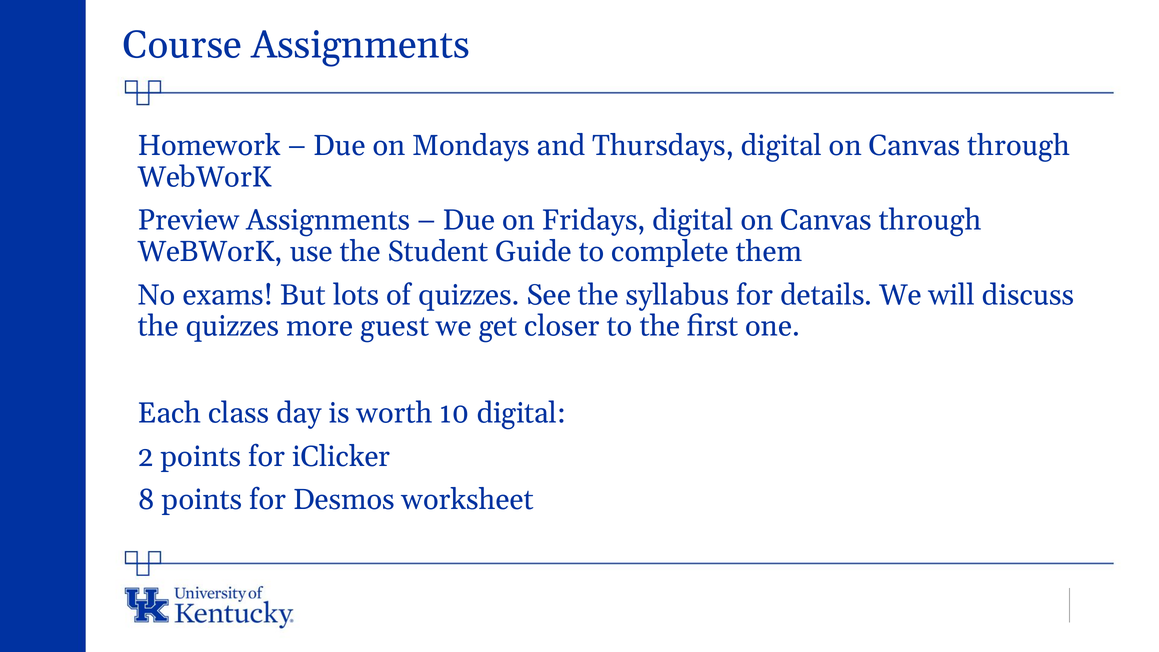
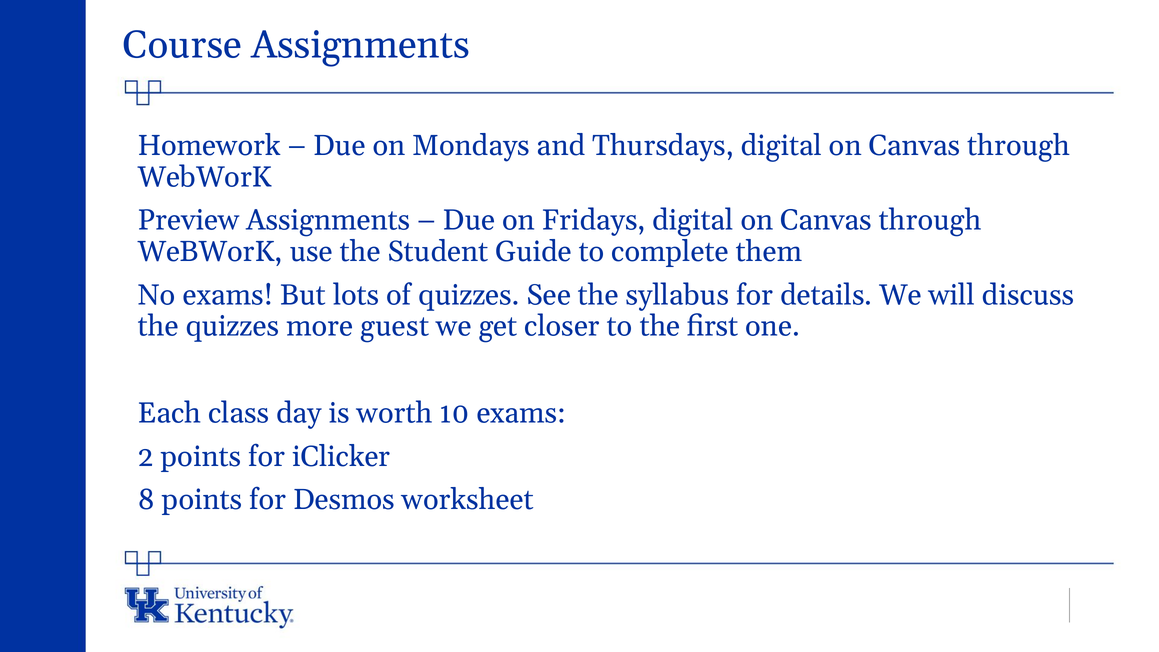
10 digital: digital -> exams (521, 413)
